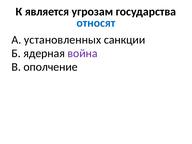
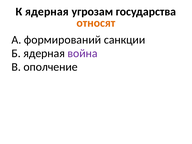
К является: является -> ядерная (47, 12)
относят colour: blue -> orange (96, 23)
установленных: установленных -> формирований (63, 40)
